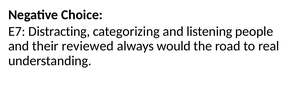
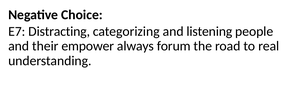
reviewed: reviewed -> empower (88, 46)
would: would -> forum (174, 46)
